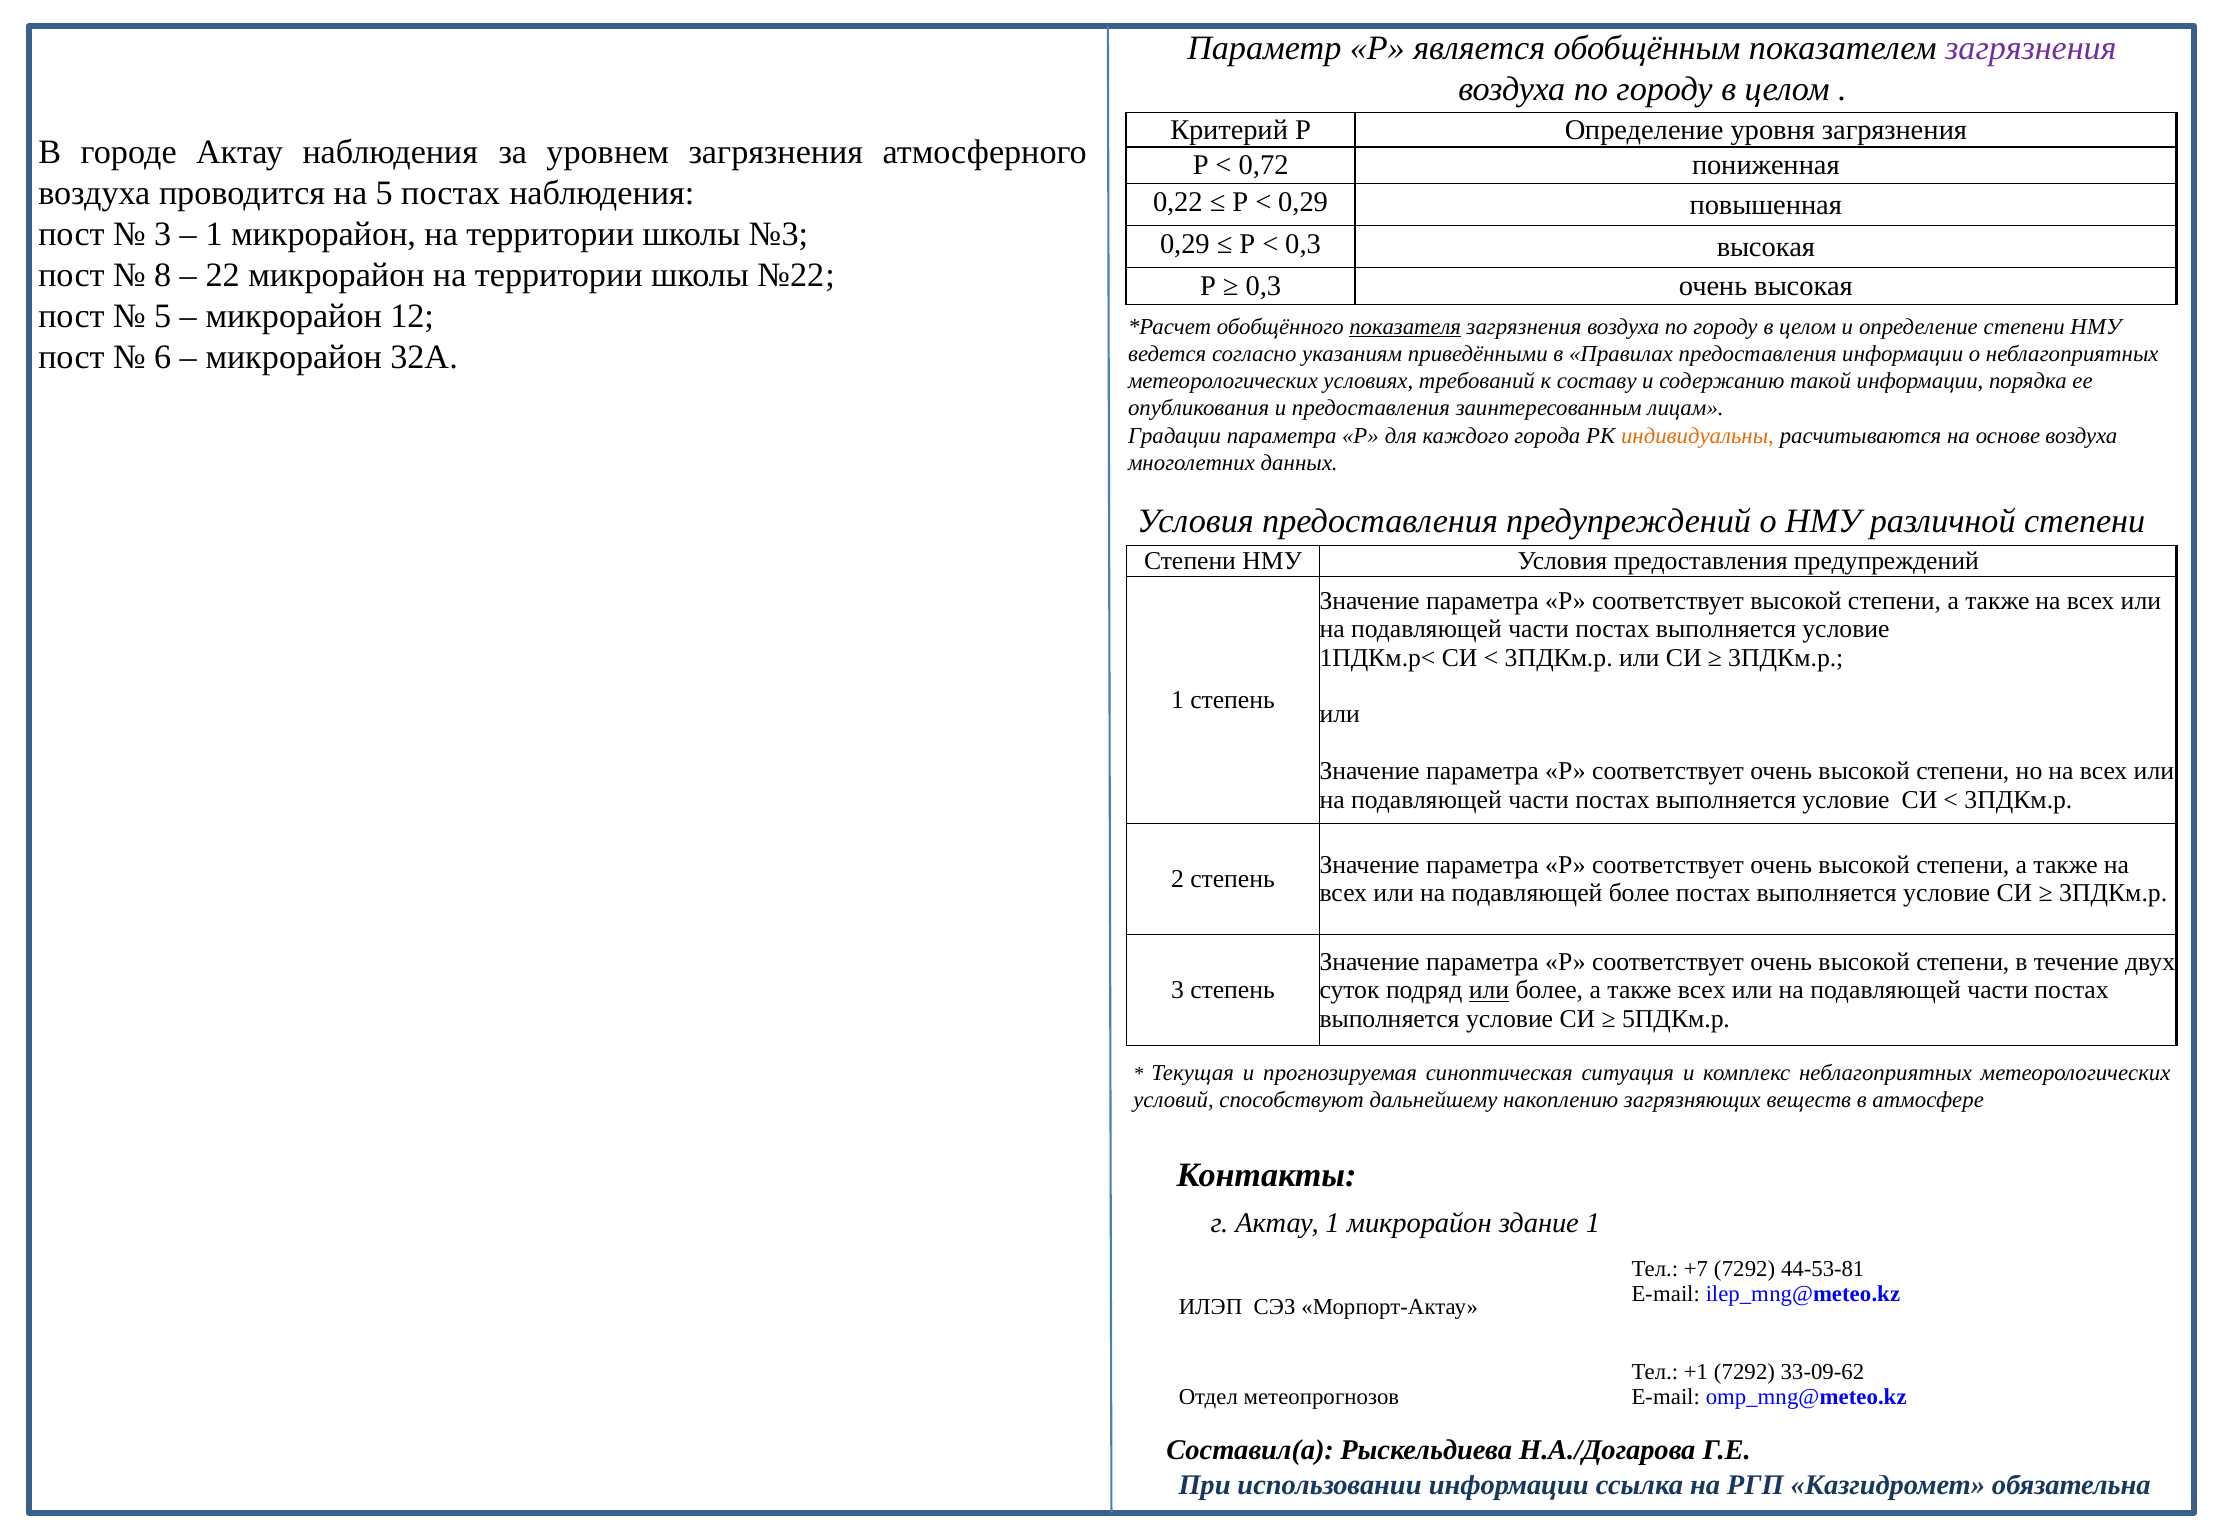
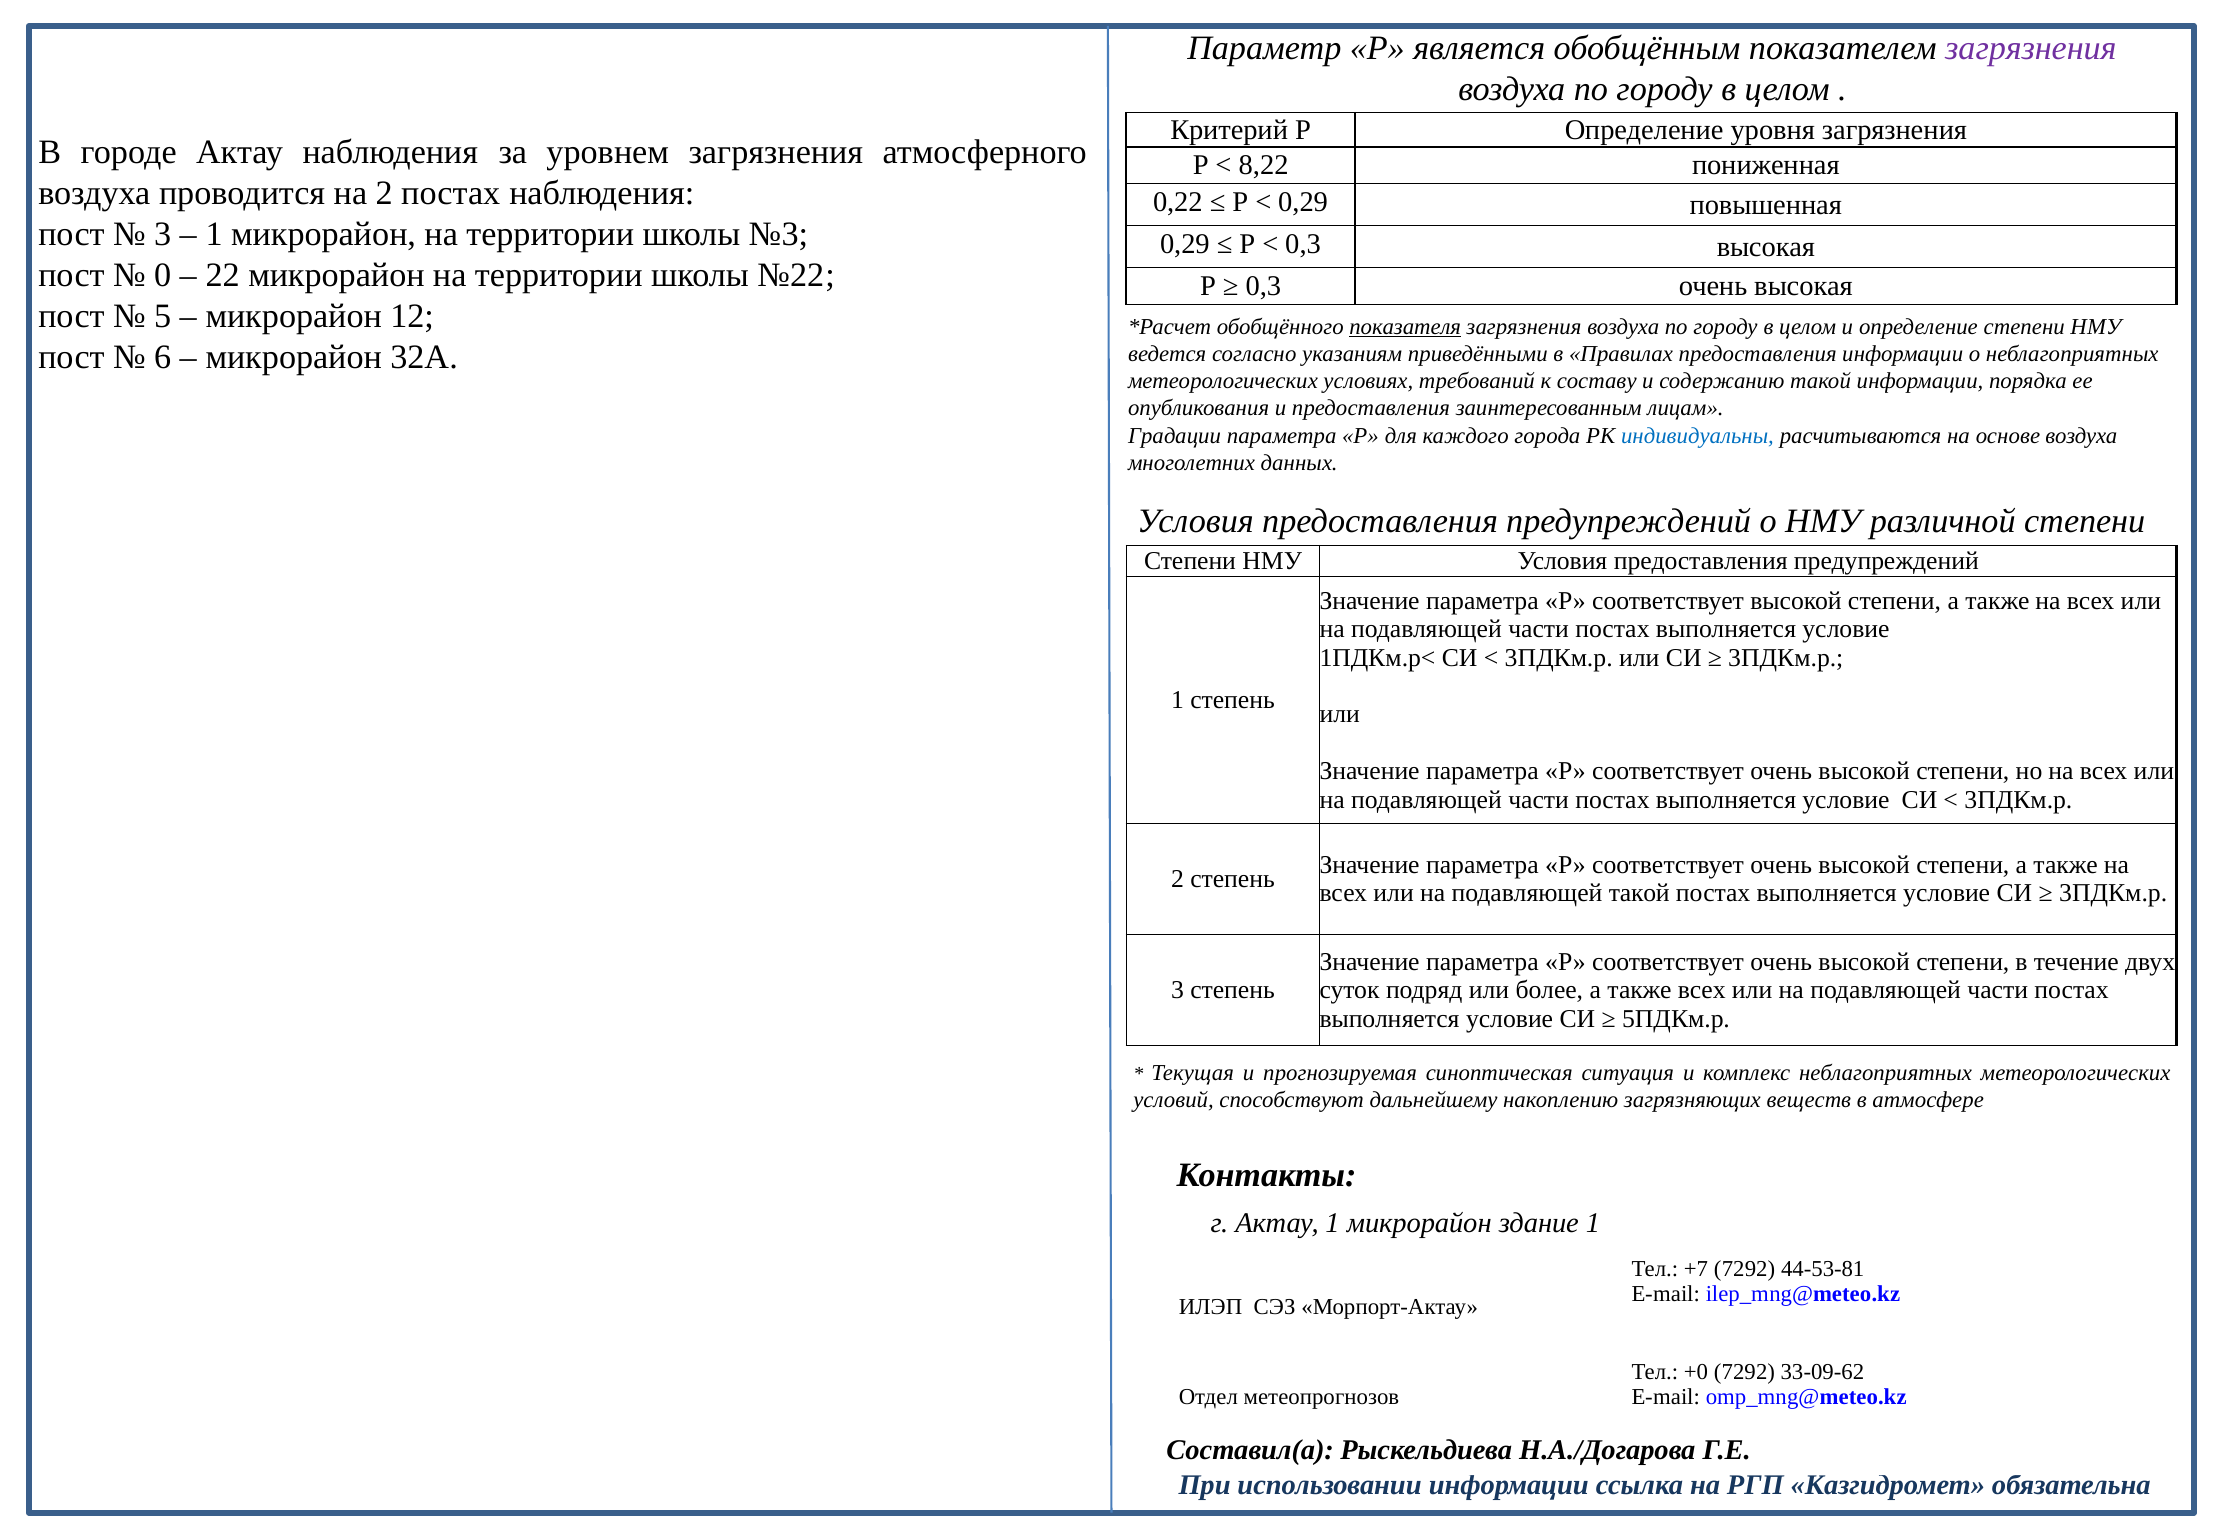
0,72: 0,72 -> 8,22 (1264, 165)
на 5: 5 -> 2 (384, 193)
8: 8 -> 0 (163, 275)
индивидуальны colour: orange -> blue (1697, 436)
подавляющей более: более -> такой (1639, 894)
или underline: present -> none (1489, 990)
+1: +1 -> +0 (1696, 1372)
